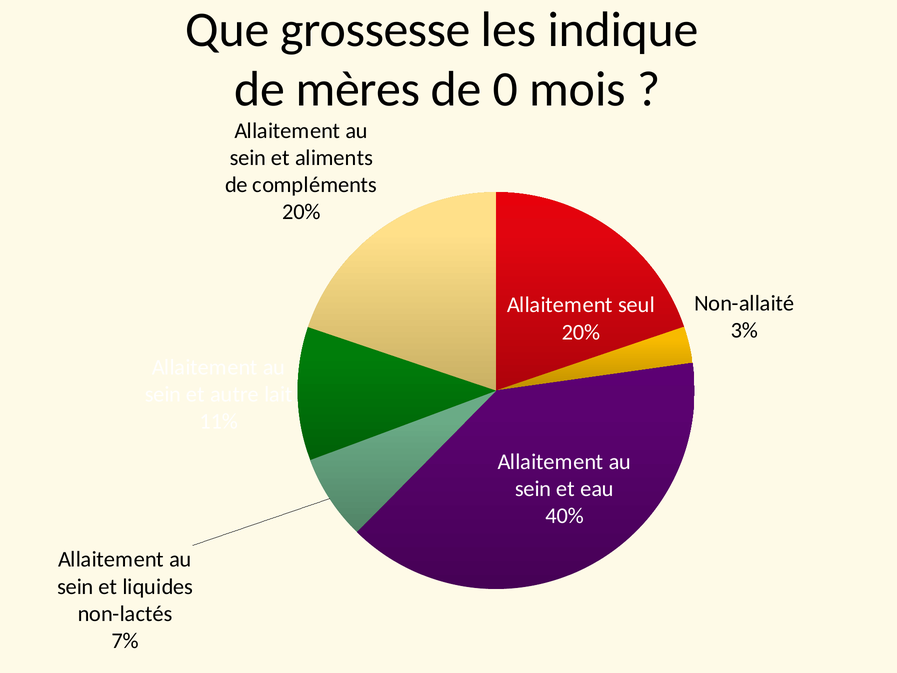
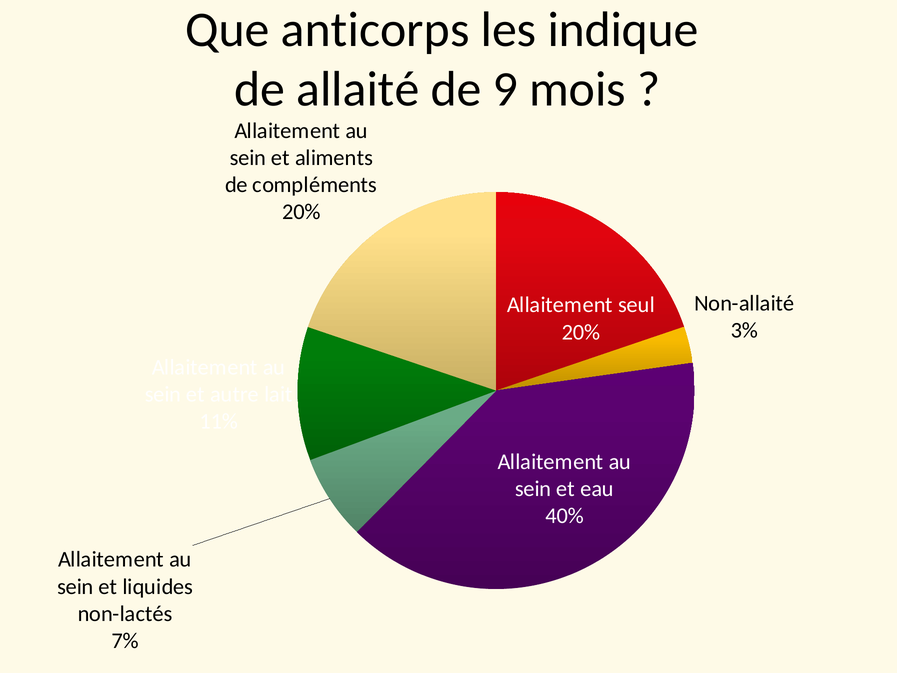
grossesse: grossesse -> anticorps (375, 30)
mères: mères -> allaité (358, 89)
0: 0 -> 9 (505, 89)
